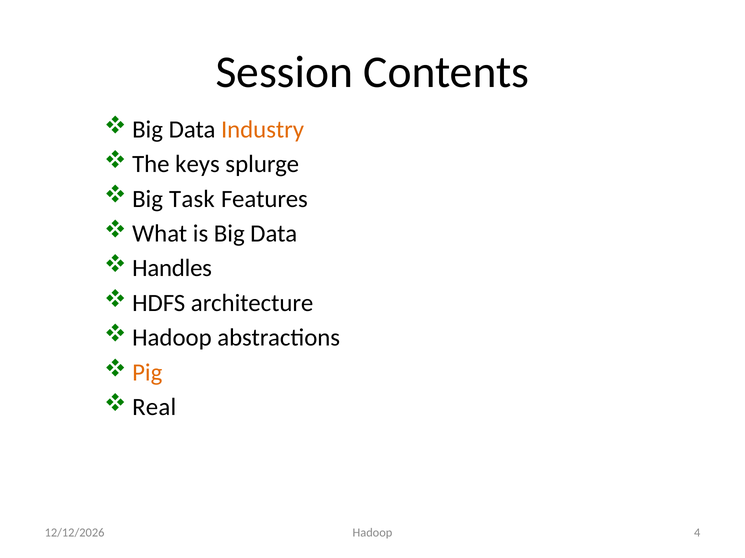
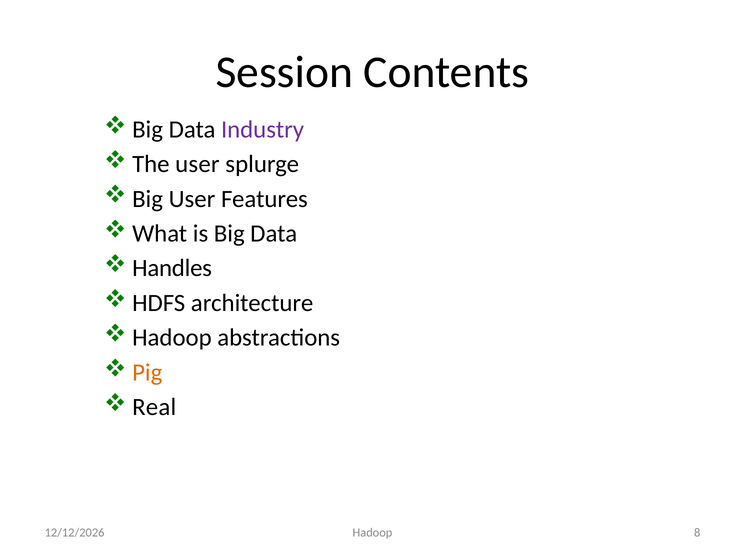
Industry colour: orange -> purple (263, 130)
The keys: keys -> user (197, 164)
Big Task: Task -> User (192, 199)
4: 4 -> 8 (697, 533)
